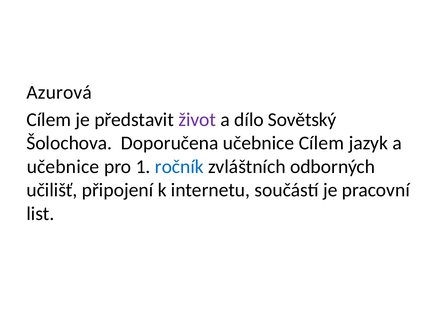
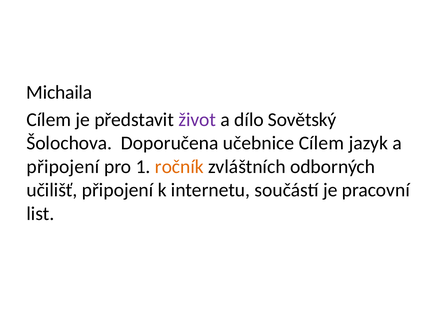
Azurová: Azurová -> Michaila (59, 92)
učebnice: učebnice -> připojení (63, 167)
ročník colour: blue -> orange (179, 167)
